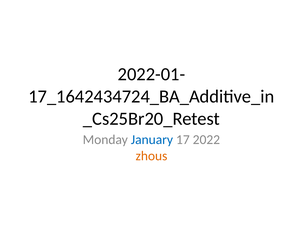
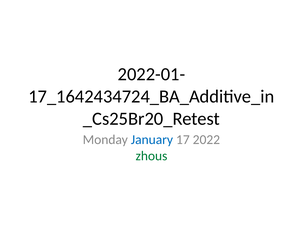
zhous colour: orange -> green (151, 155)
